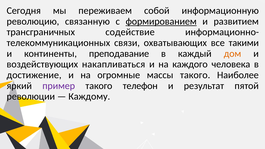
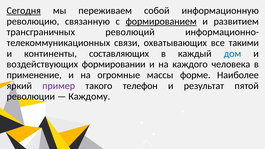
Сегодня underline: none -> present (24, 11)
содействие: содействие -> революций (130, 32)
преподавание: преподавание -> составляющих (119, 54)
дом colour: orange -> blue (232, 54)
накапливаться: накапливаться -> формировании (114, 64)
достижение: достижение -> применение (34, 75)
массы такого: такого -> форме (195, 75)
